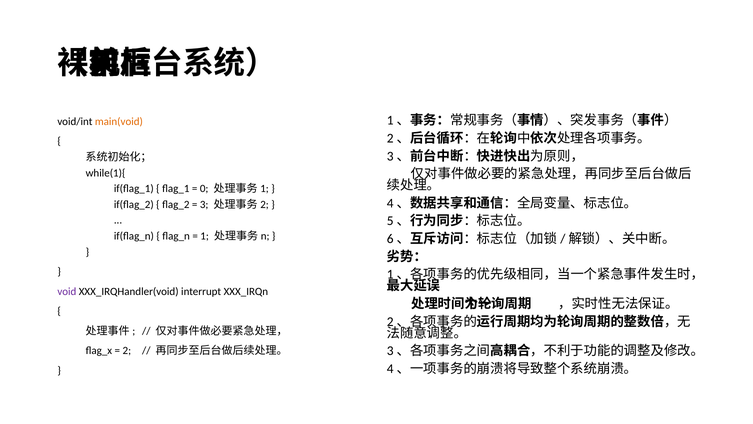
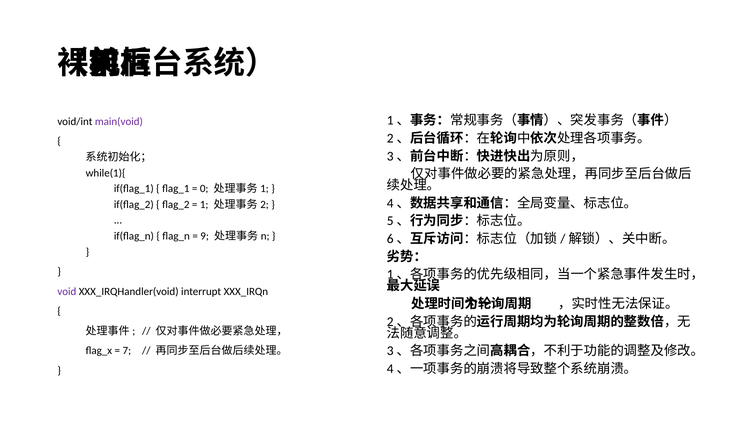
main(void colour: orange -> purple (119, 121)
3: 3 -> 1 (204, 204)
1: 1 -> 9 (205, 236)
2: 2 -> 7 (127, 350)
